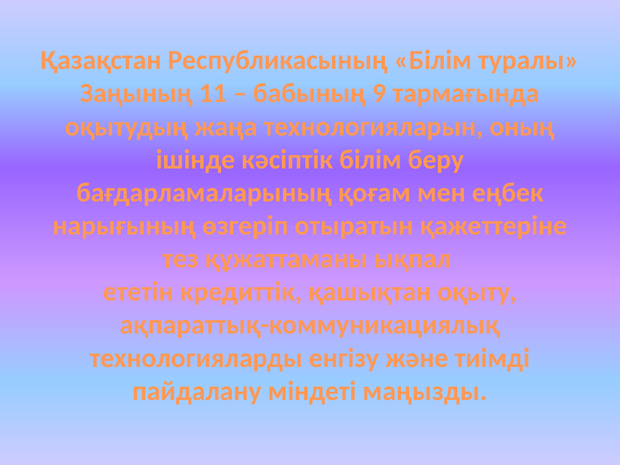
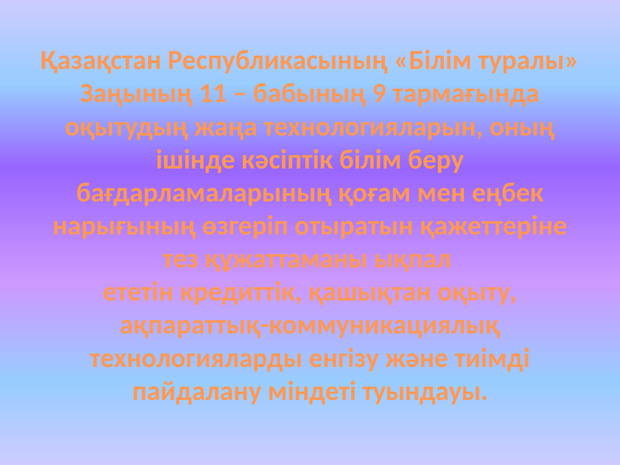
маңызды: маңызды -> туындауы (425, 391)
